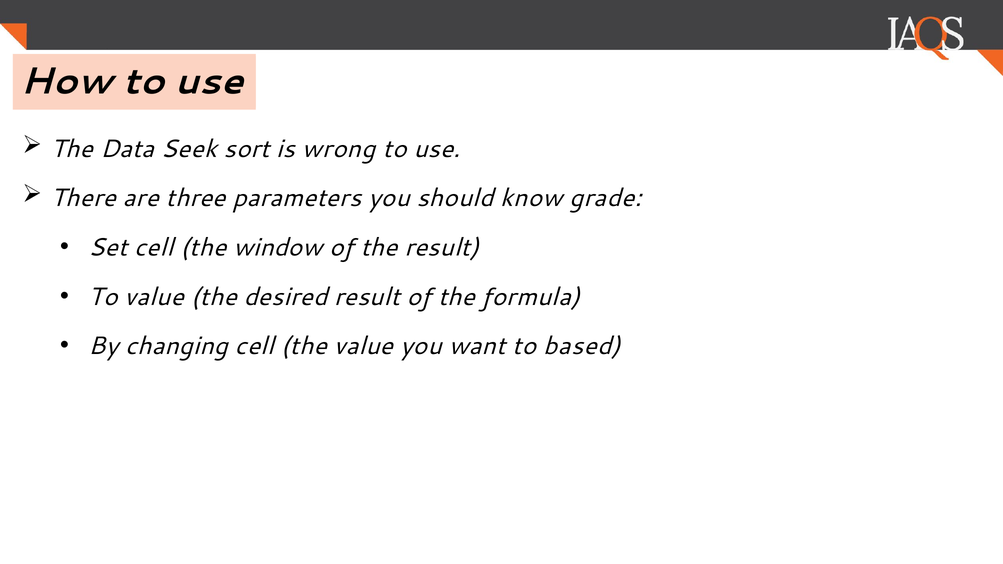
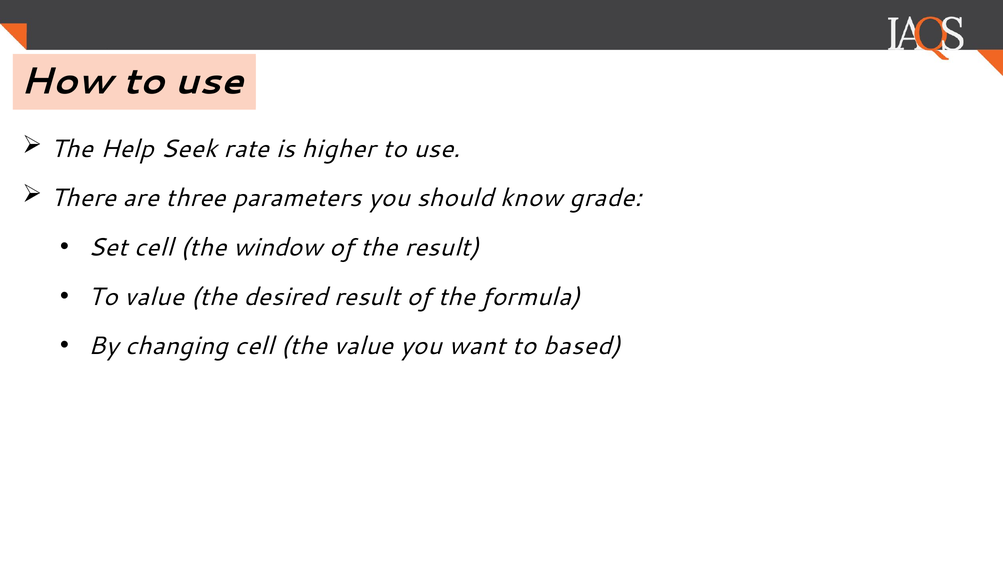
Data: Data -> Help (127, 149)
sort: sort -> rate (247, 149)
wrong: wrong -> higher (339, 149)
